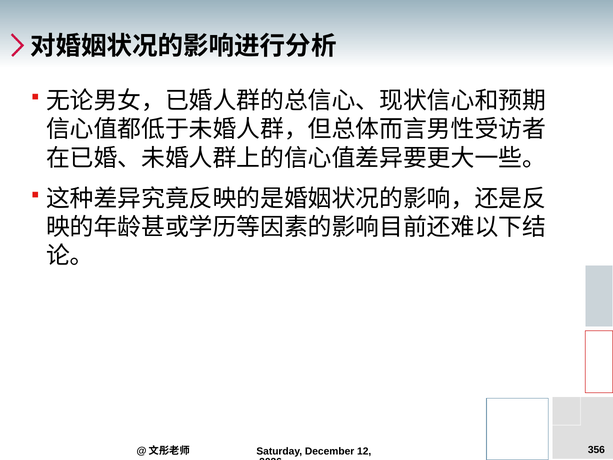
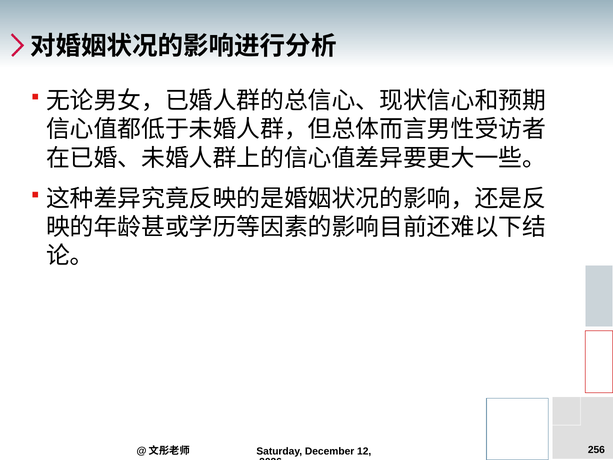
356: 356 -> 256 (596, 450)
